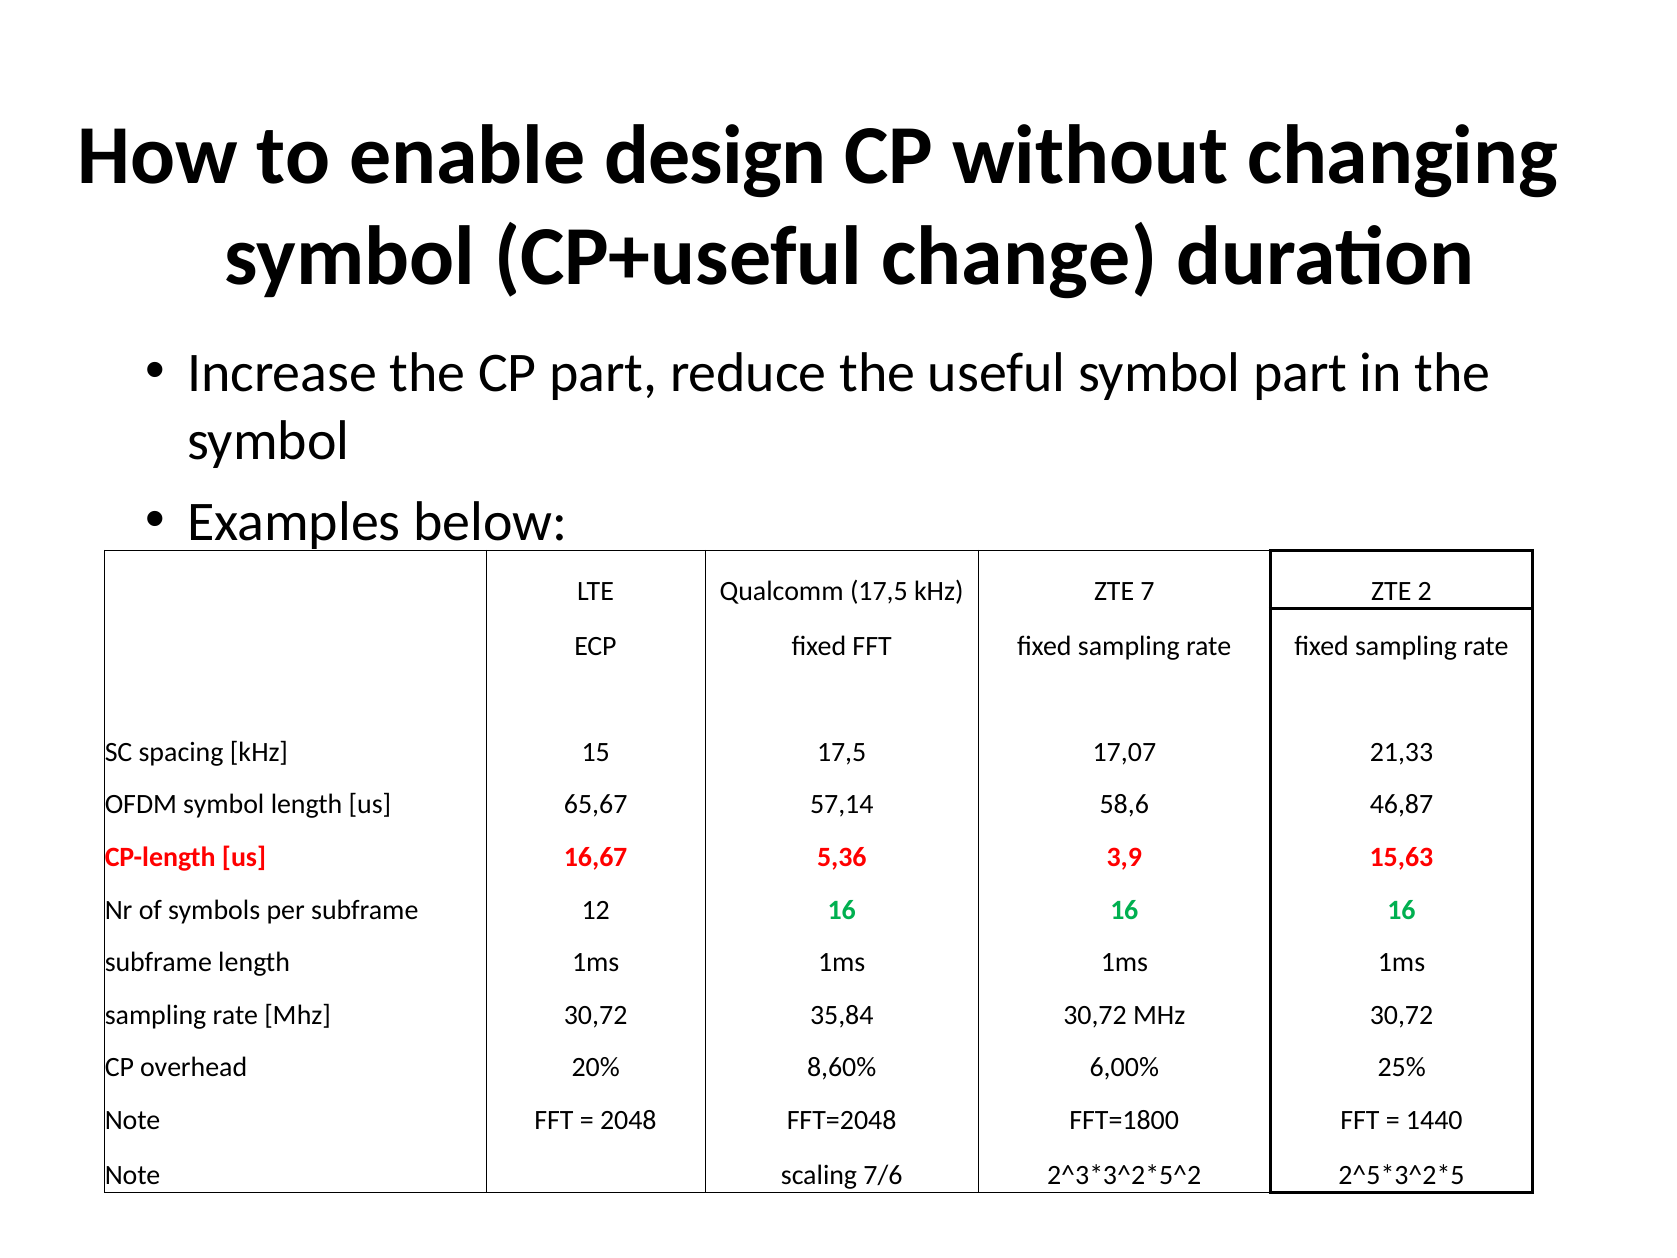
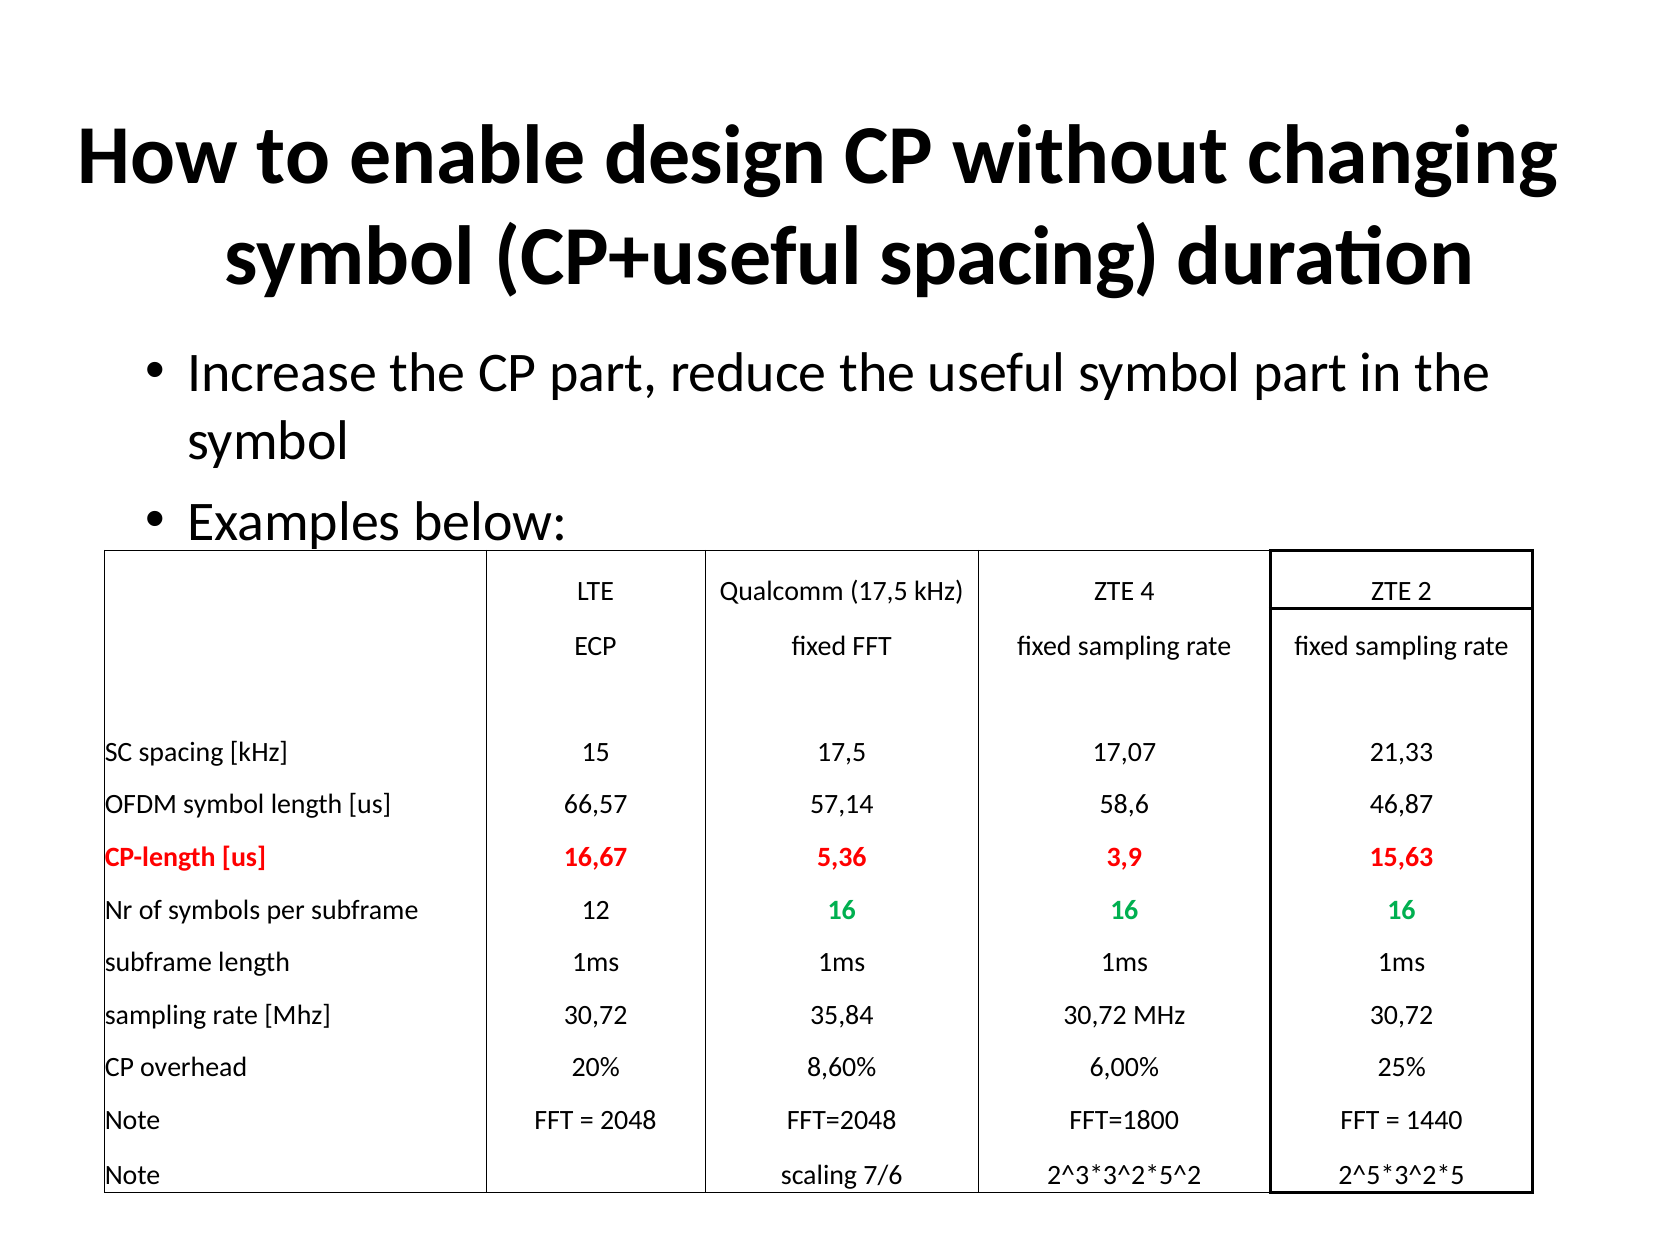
CP+useful change: change -> spacing (1020, 257)
7: 7 -> 4 (1147, 591)
65,67: 65,67 -> 66,57 (596, 804)
